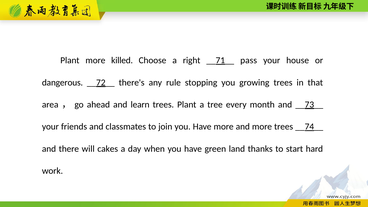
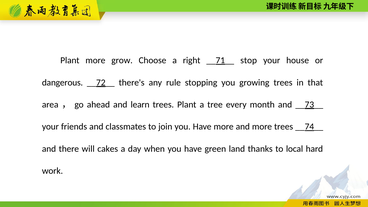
killed: killed -> grow (122, 60)
pass: pass -> stop (249, 60)
start: start -> local (295, 149)
